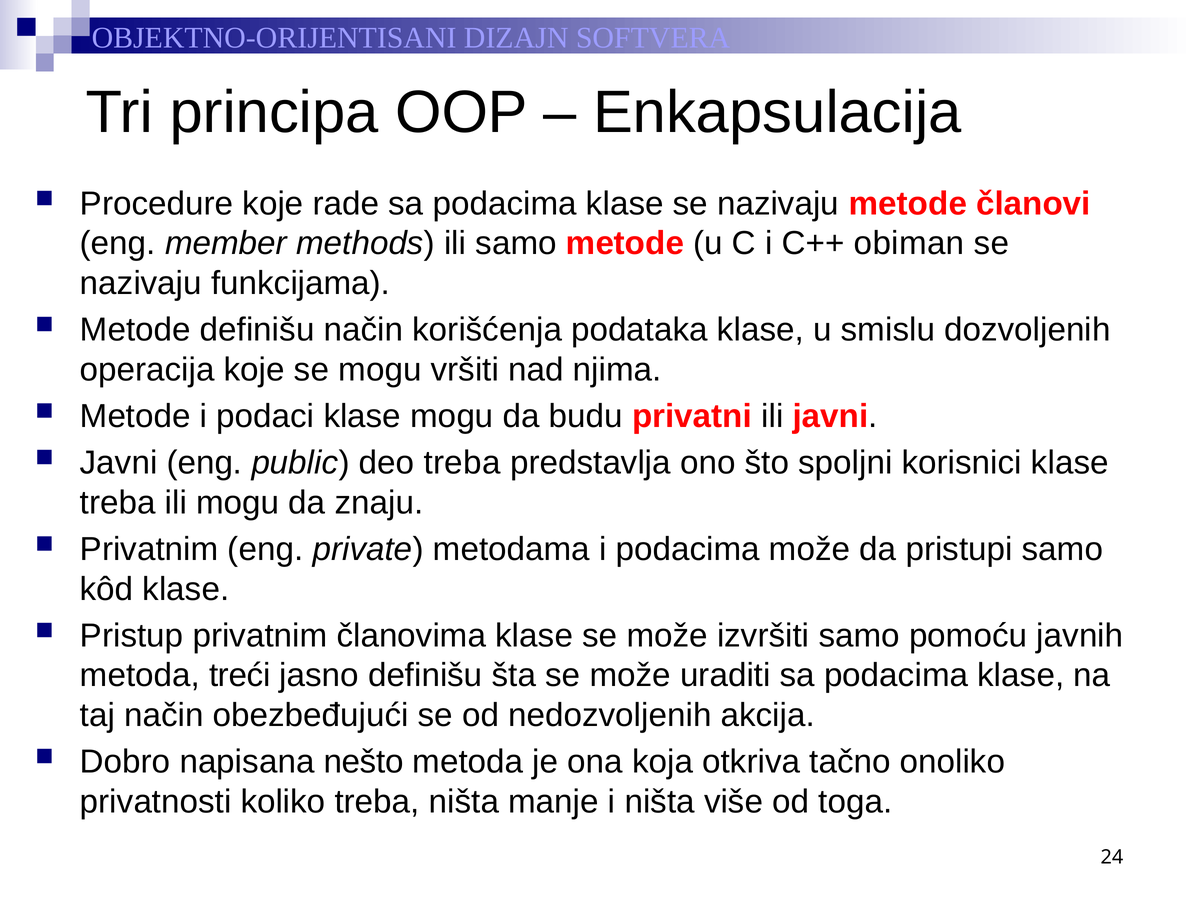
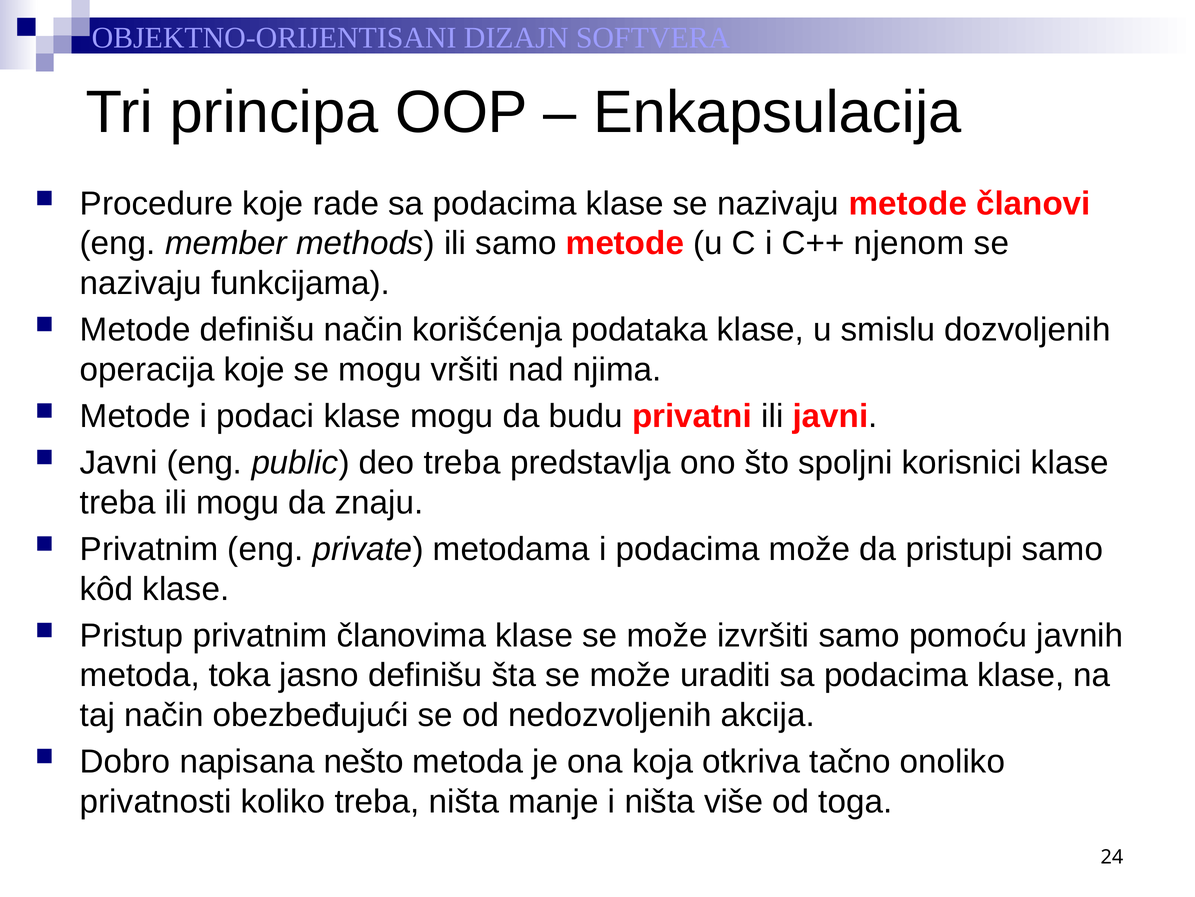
obiman: obiman -> njenom (909, 243)
treći: treći -> toka (240, 675)
